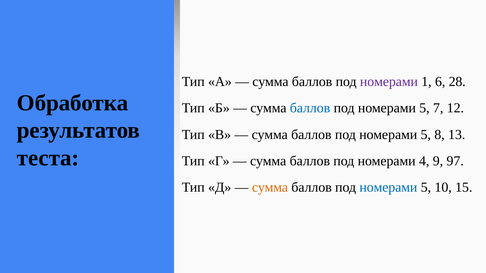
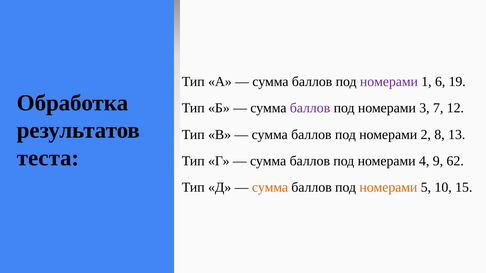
28: 28 -> 19 (457, 82)
баллов colour: blue -> purple (310, 108)
5: 5 -> 3 (424, 108)
5: 5 -> 2 (426, 135)
97: 97 -> 62 (455, 161)
номерами colour: blue -> orange (388, 188)
